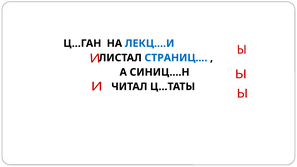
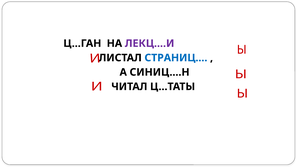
ЛЕКЦ….И colour: blue -> purple (150, 43)
